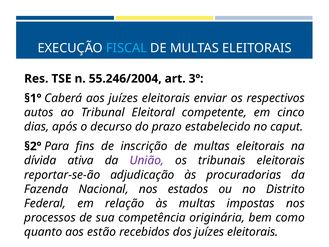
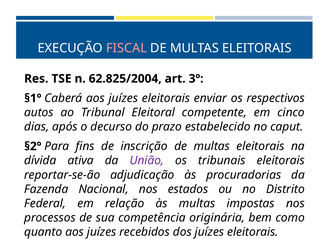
FISCAL colour: light blue -> pink (127, 48)
55.246/2004: 55.246/2004 -> 62.825/2004 (125, 79)
quanto aos estão: estão -> juízes (102, 232)
